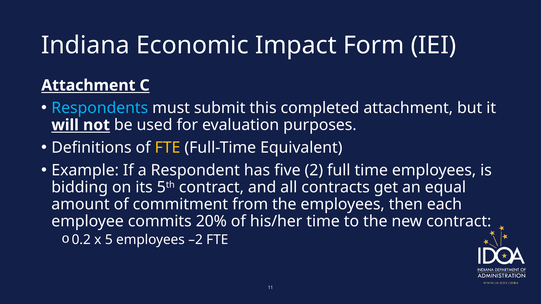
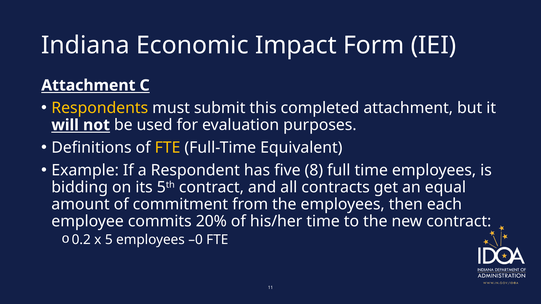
Respondents colour: light blue -> yellow (100, 108)
2: 2 -> 8 (314, 170)
–2: –2 -> –0 (196, 240)
